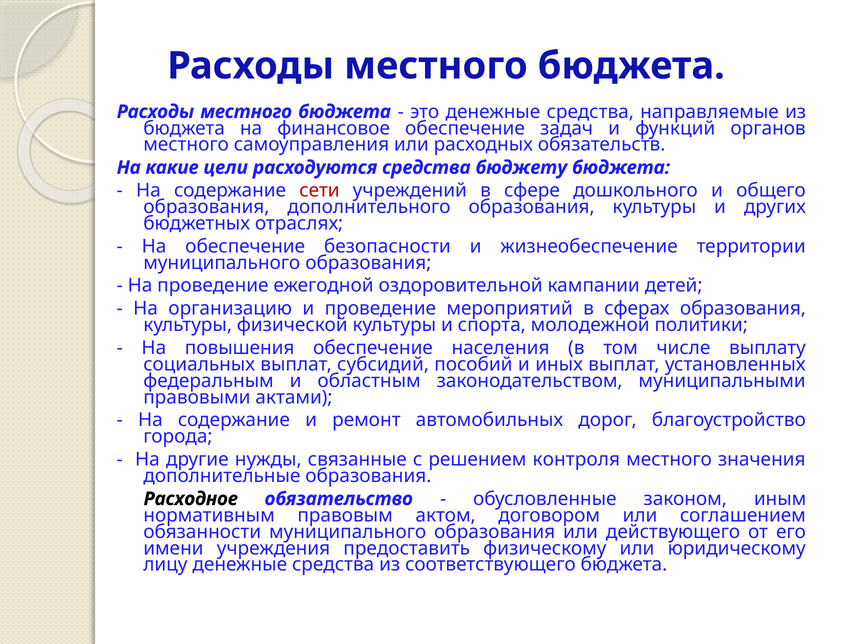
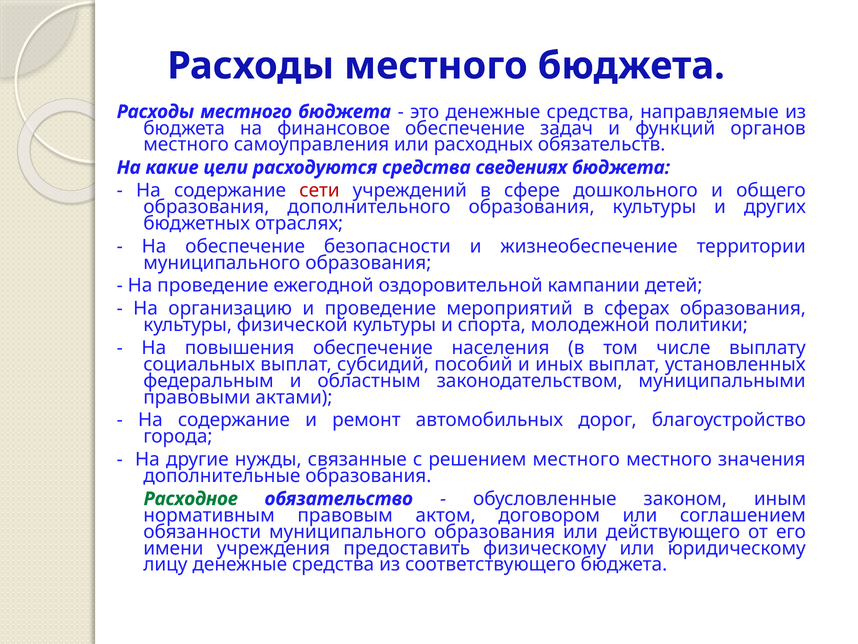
бюджету: бюджету -> сведениях (521, 167)
решением контроля: контроля -> местного (576, 459)
Расходное colour: black -> green (191, 498)
